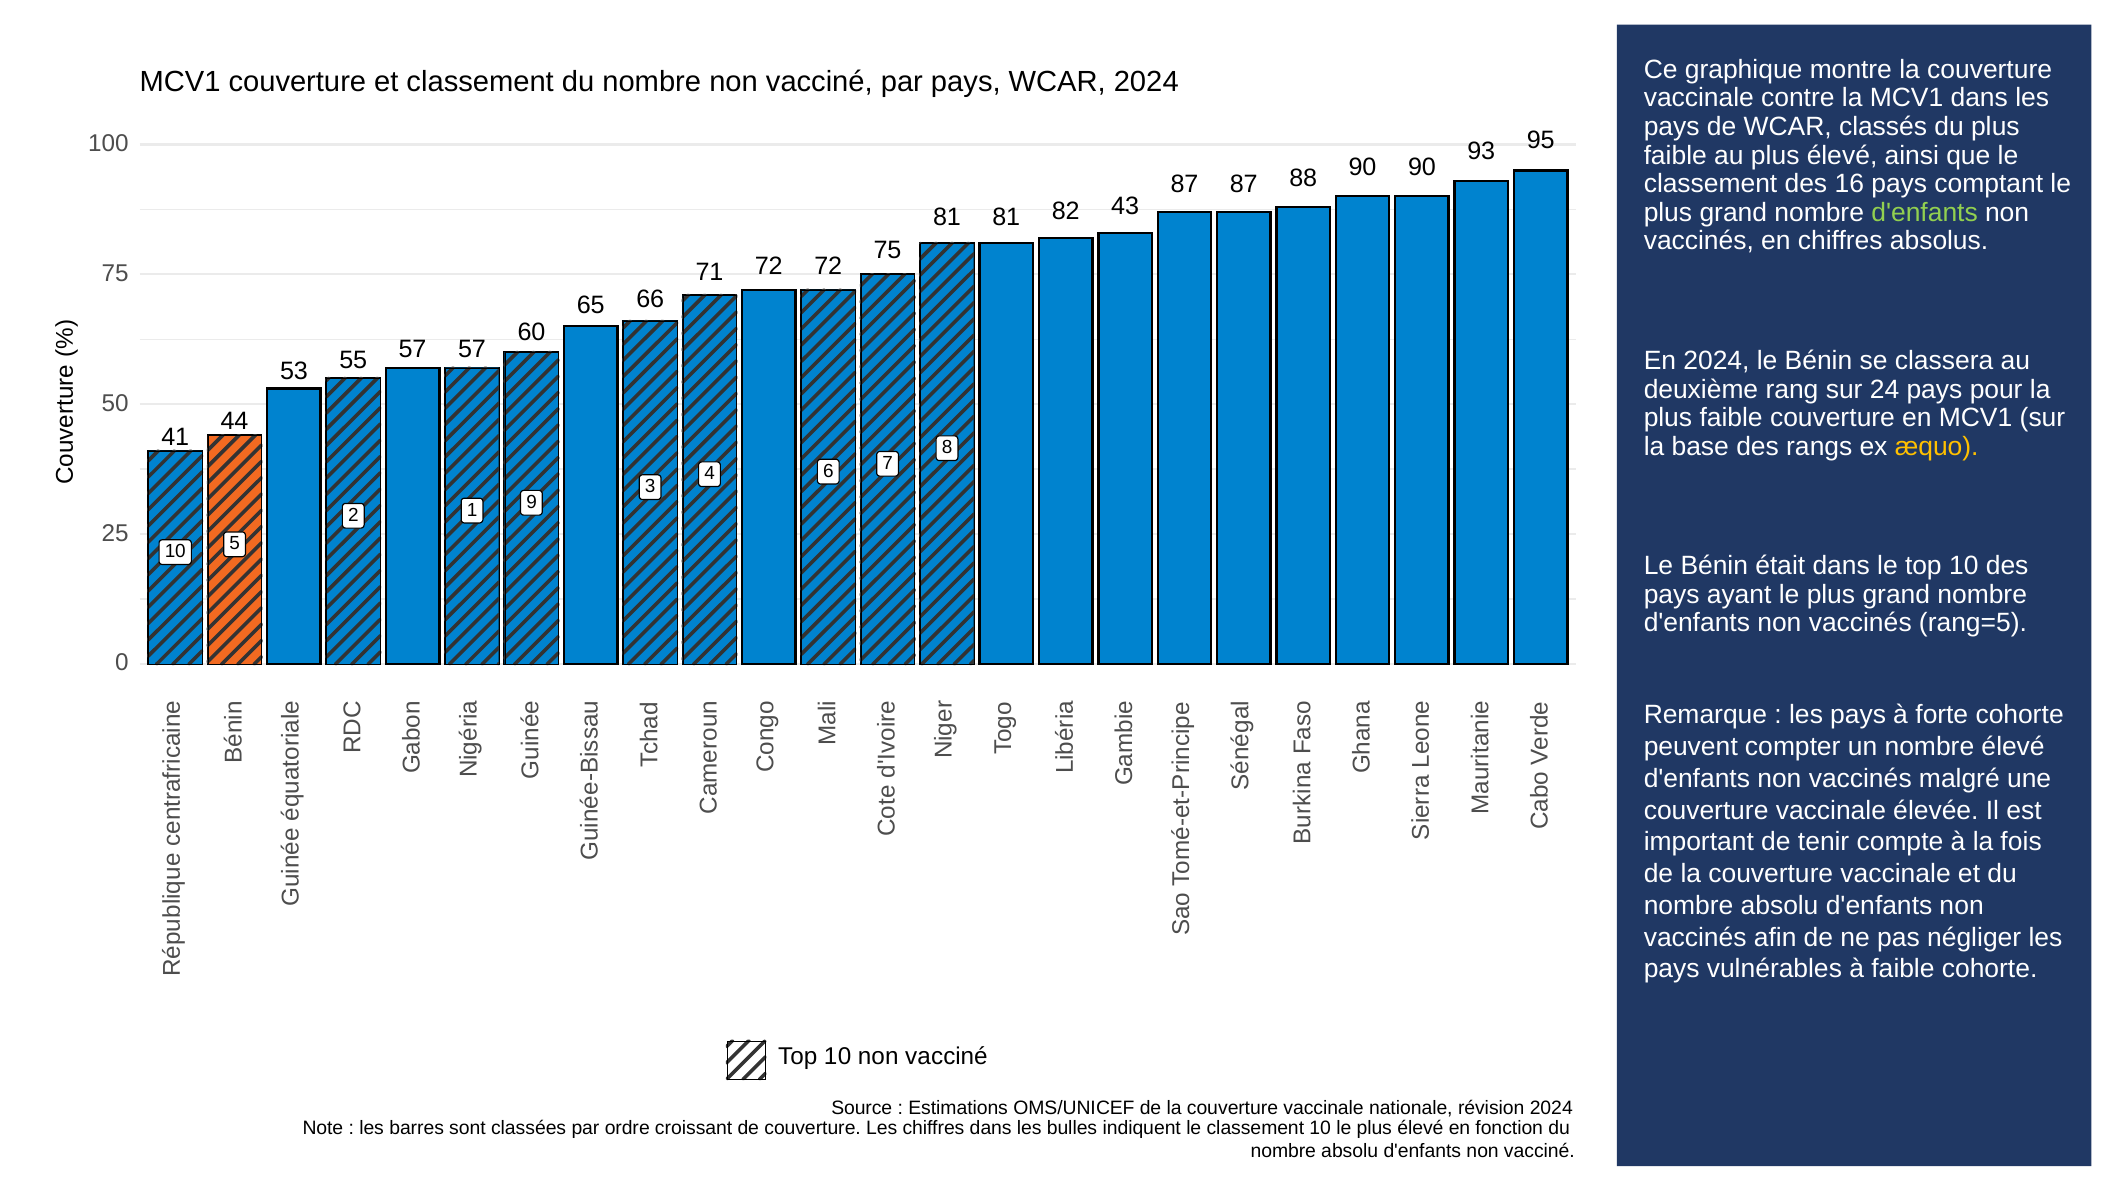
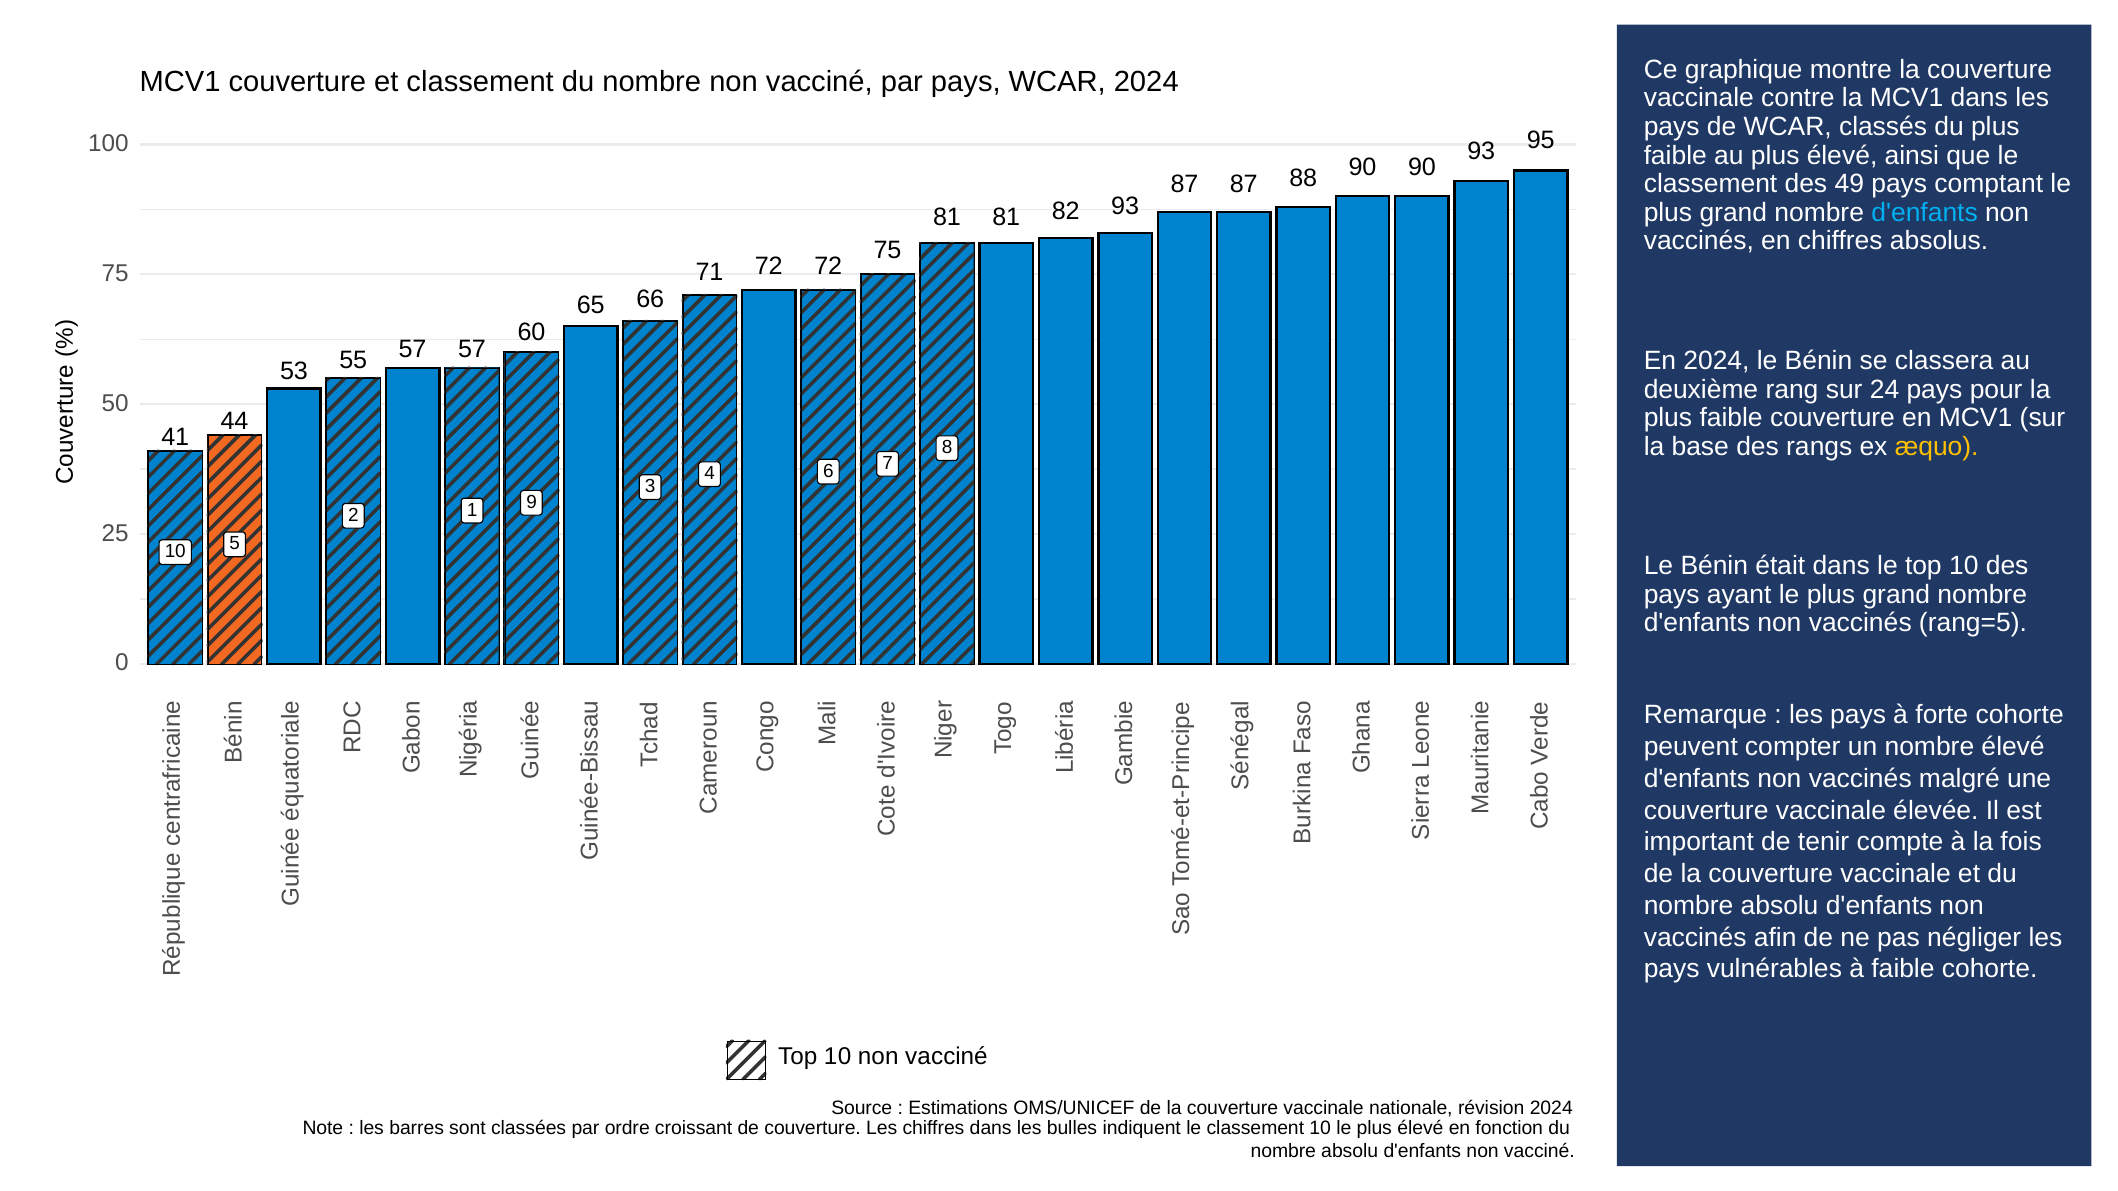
16: 16 -> 49 (1849, 184)
d'enfants colour: light green -> light blue (1925, 213)
82 43: 43 -> 93 (1125, 206)
